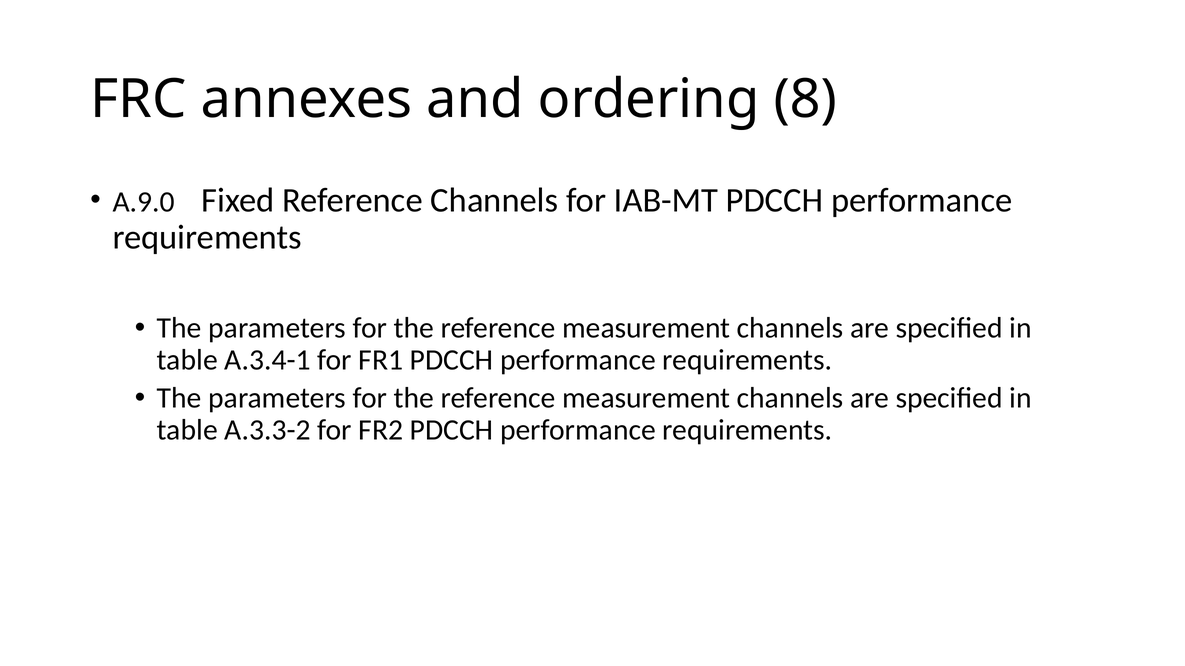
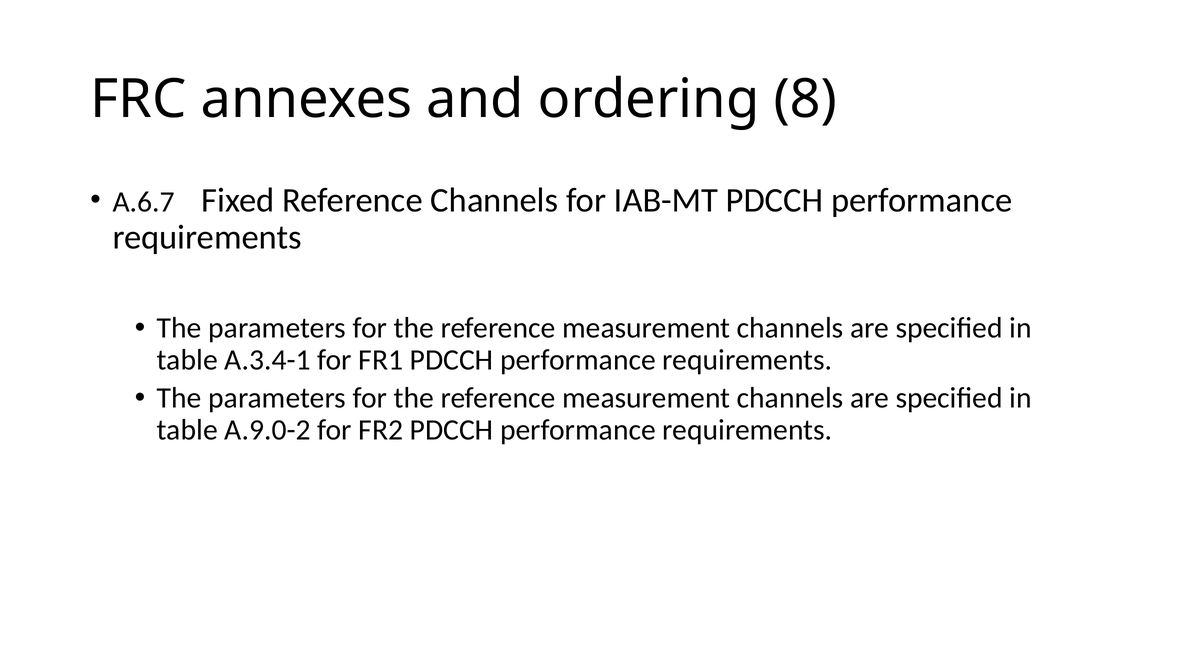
A.9.0: A.9.0 -> A.6.7 (144, 202)
A.3.3-2: A.3.3-2 -> A.9.0-2 (268, 430)
